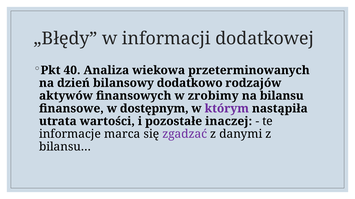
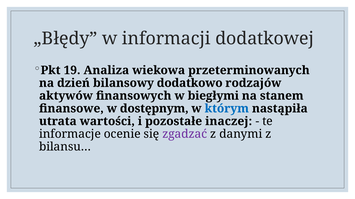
40: 40 -> 19 (72, 70)
zrobimy: zrobimy -> biegłymi (213, 96)
bilansu: bilansu -> stanem (282, 96)
którym colour: purple -> blue (227, 109)
marca: marca -> ocenie (122, 134)
